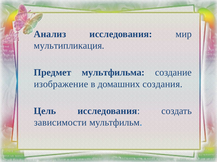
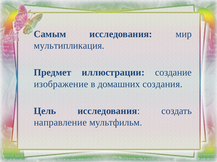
Анализ: Анализ -> Самым (50, 34)
мультфильма: мультфильма -> иллюстрации (113, 73)
зависимости: зависимости -> направление (60, 123)
